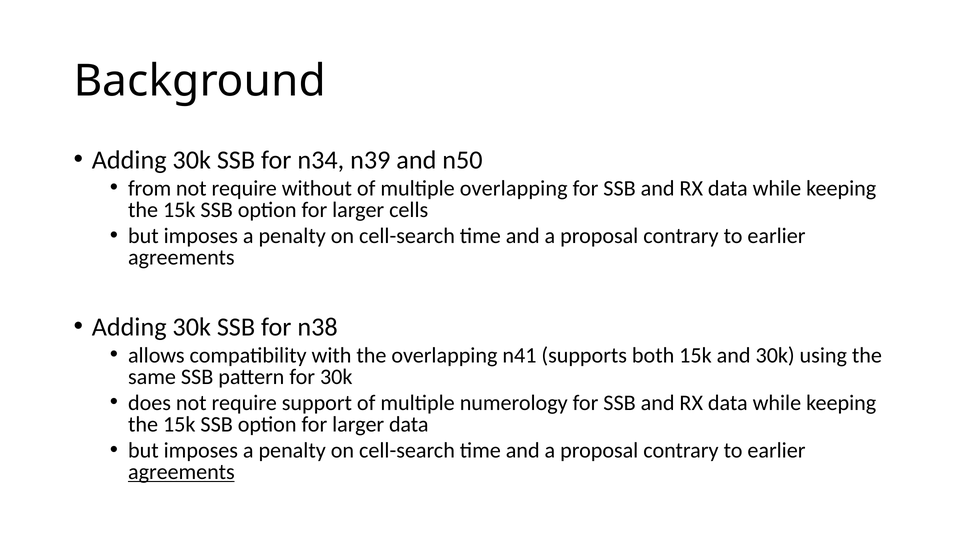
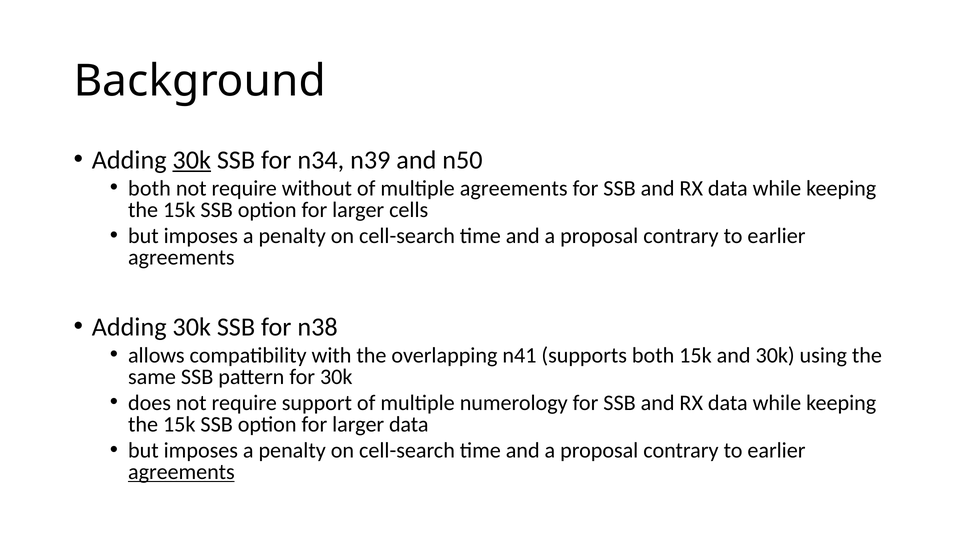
30k underline: none -> present (192, 160)
from: from -> both (149, 188)
multiple overlapping: overlapping -> agreements (514, 188)
